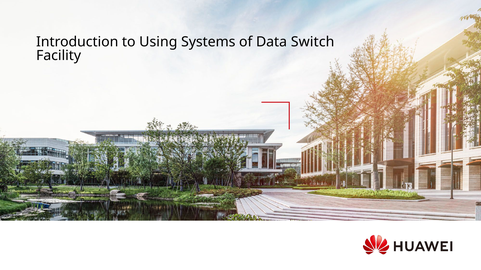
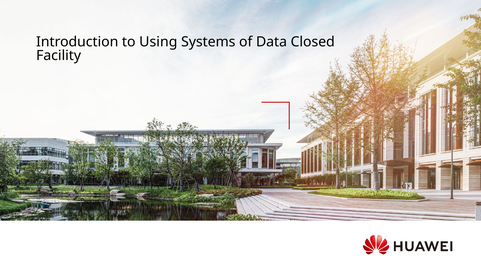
Switch: Switch -> Closed (313, 42)
